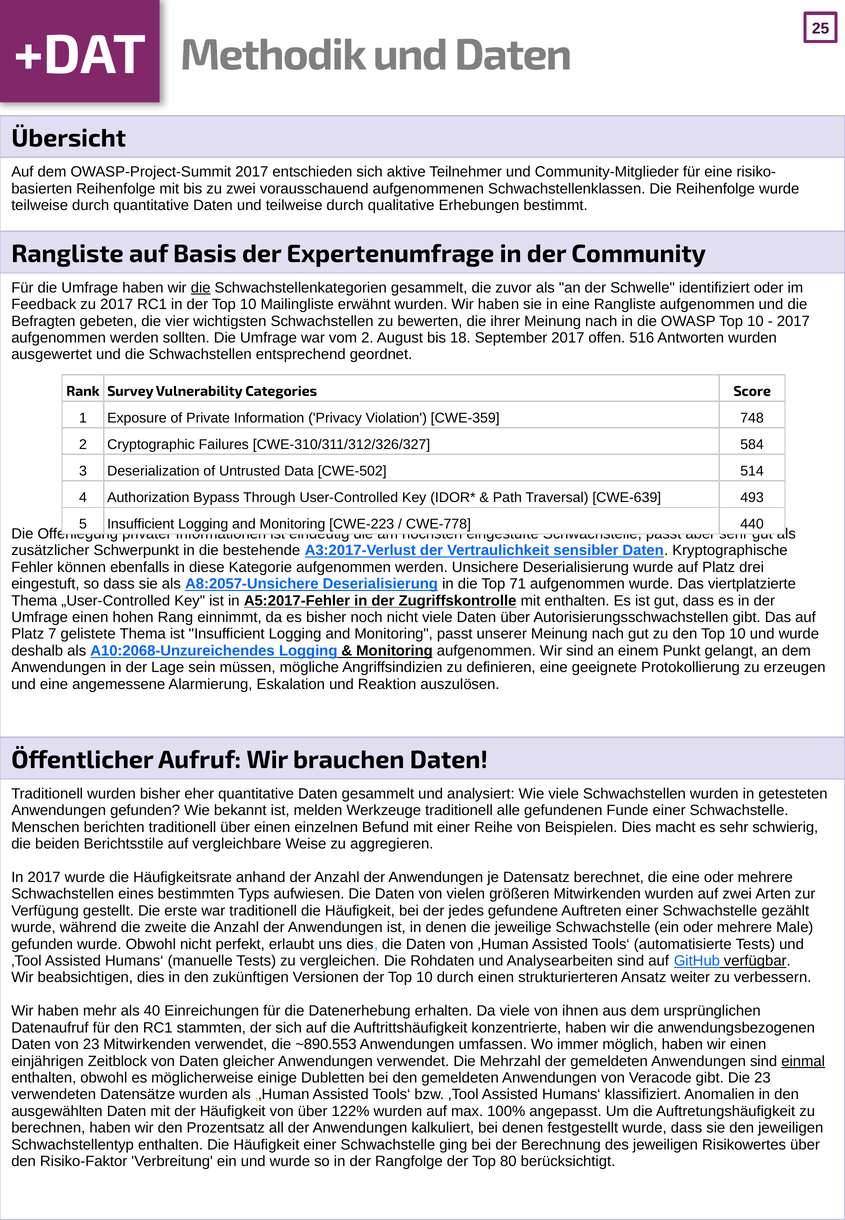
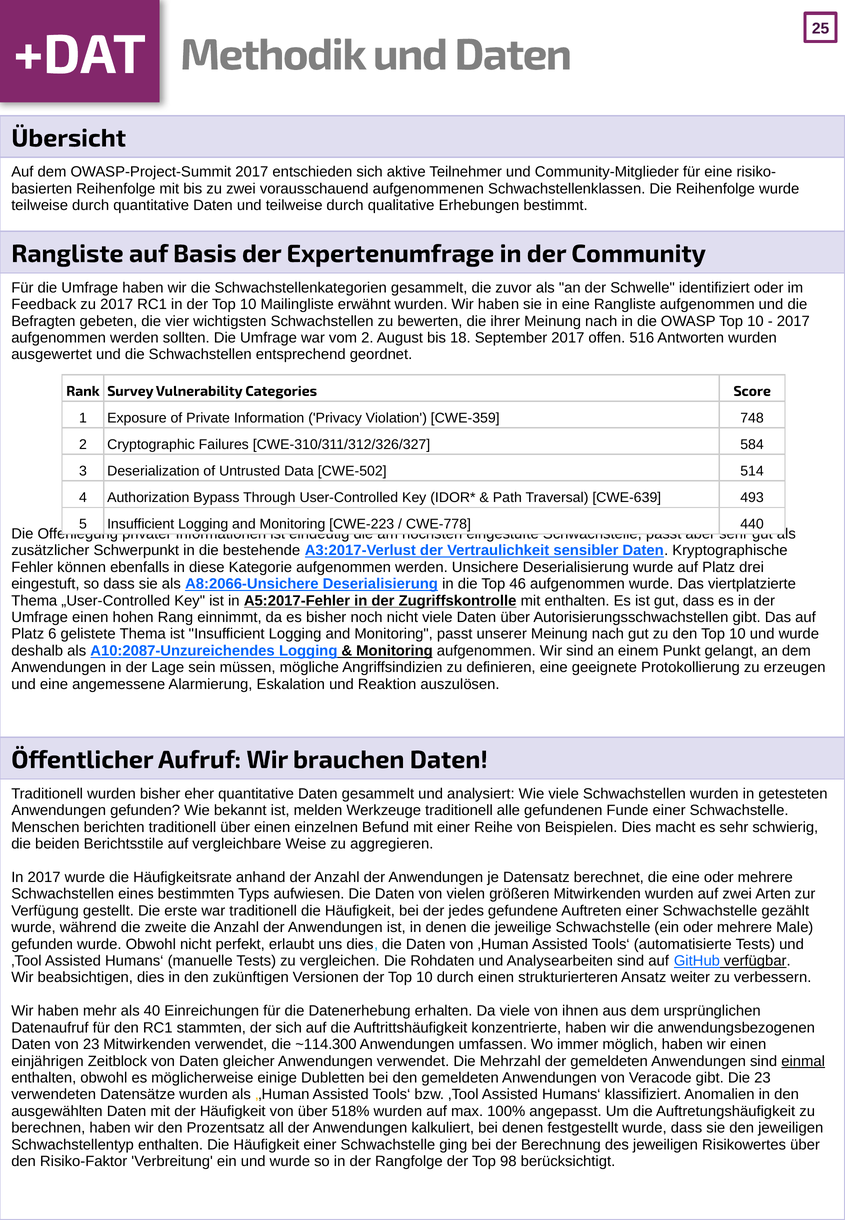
die underline: present -> none (201, 288)
A8:2057-Unsichere: A8:2057-Unsichere -> A8:2066-Unsichere (252, 584)
71: 71 -> 46 (518, 584)
7: 7 -> 6 (52, 634)
A10:2068-Unzureichendes: A10:2068-Unzureichendes -> A10:2087-Unzureichendes (183, 651)
~890.553: ~890.553 -> ~114.300 (326, 1045)
122%: 122% -> 518% (351, 1112)
80: 80 -> 98 (508, 1162)
